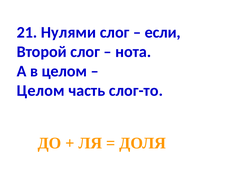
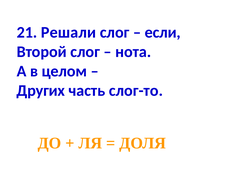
Нулями: Нулями -> Решали (68, 32)
Целом: Целом -> Других (41, 90)
